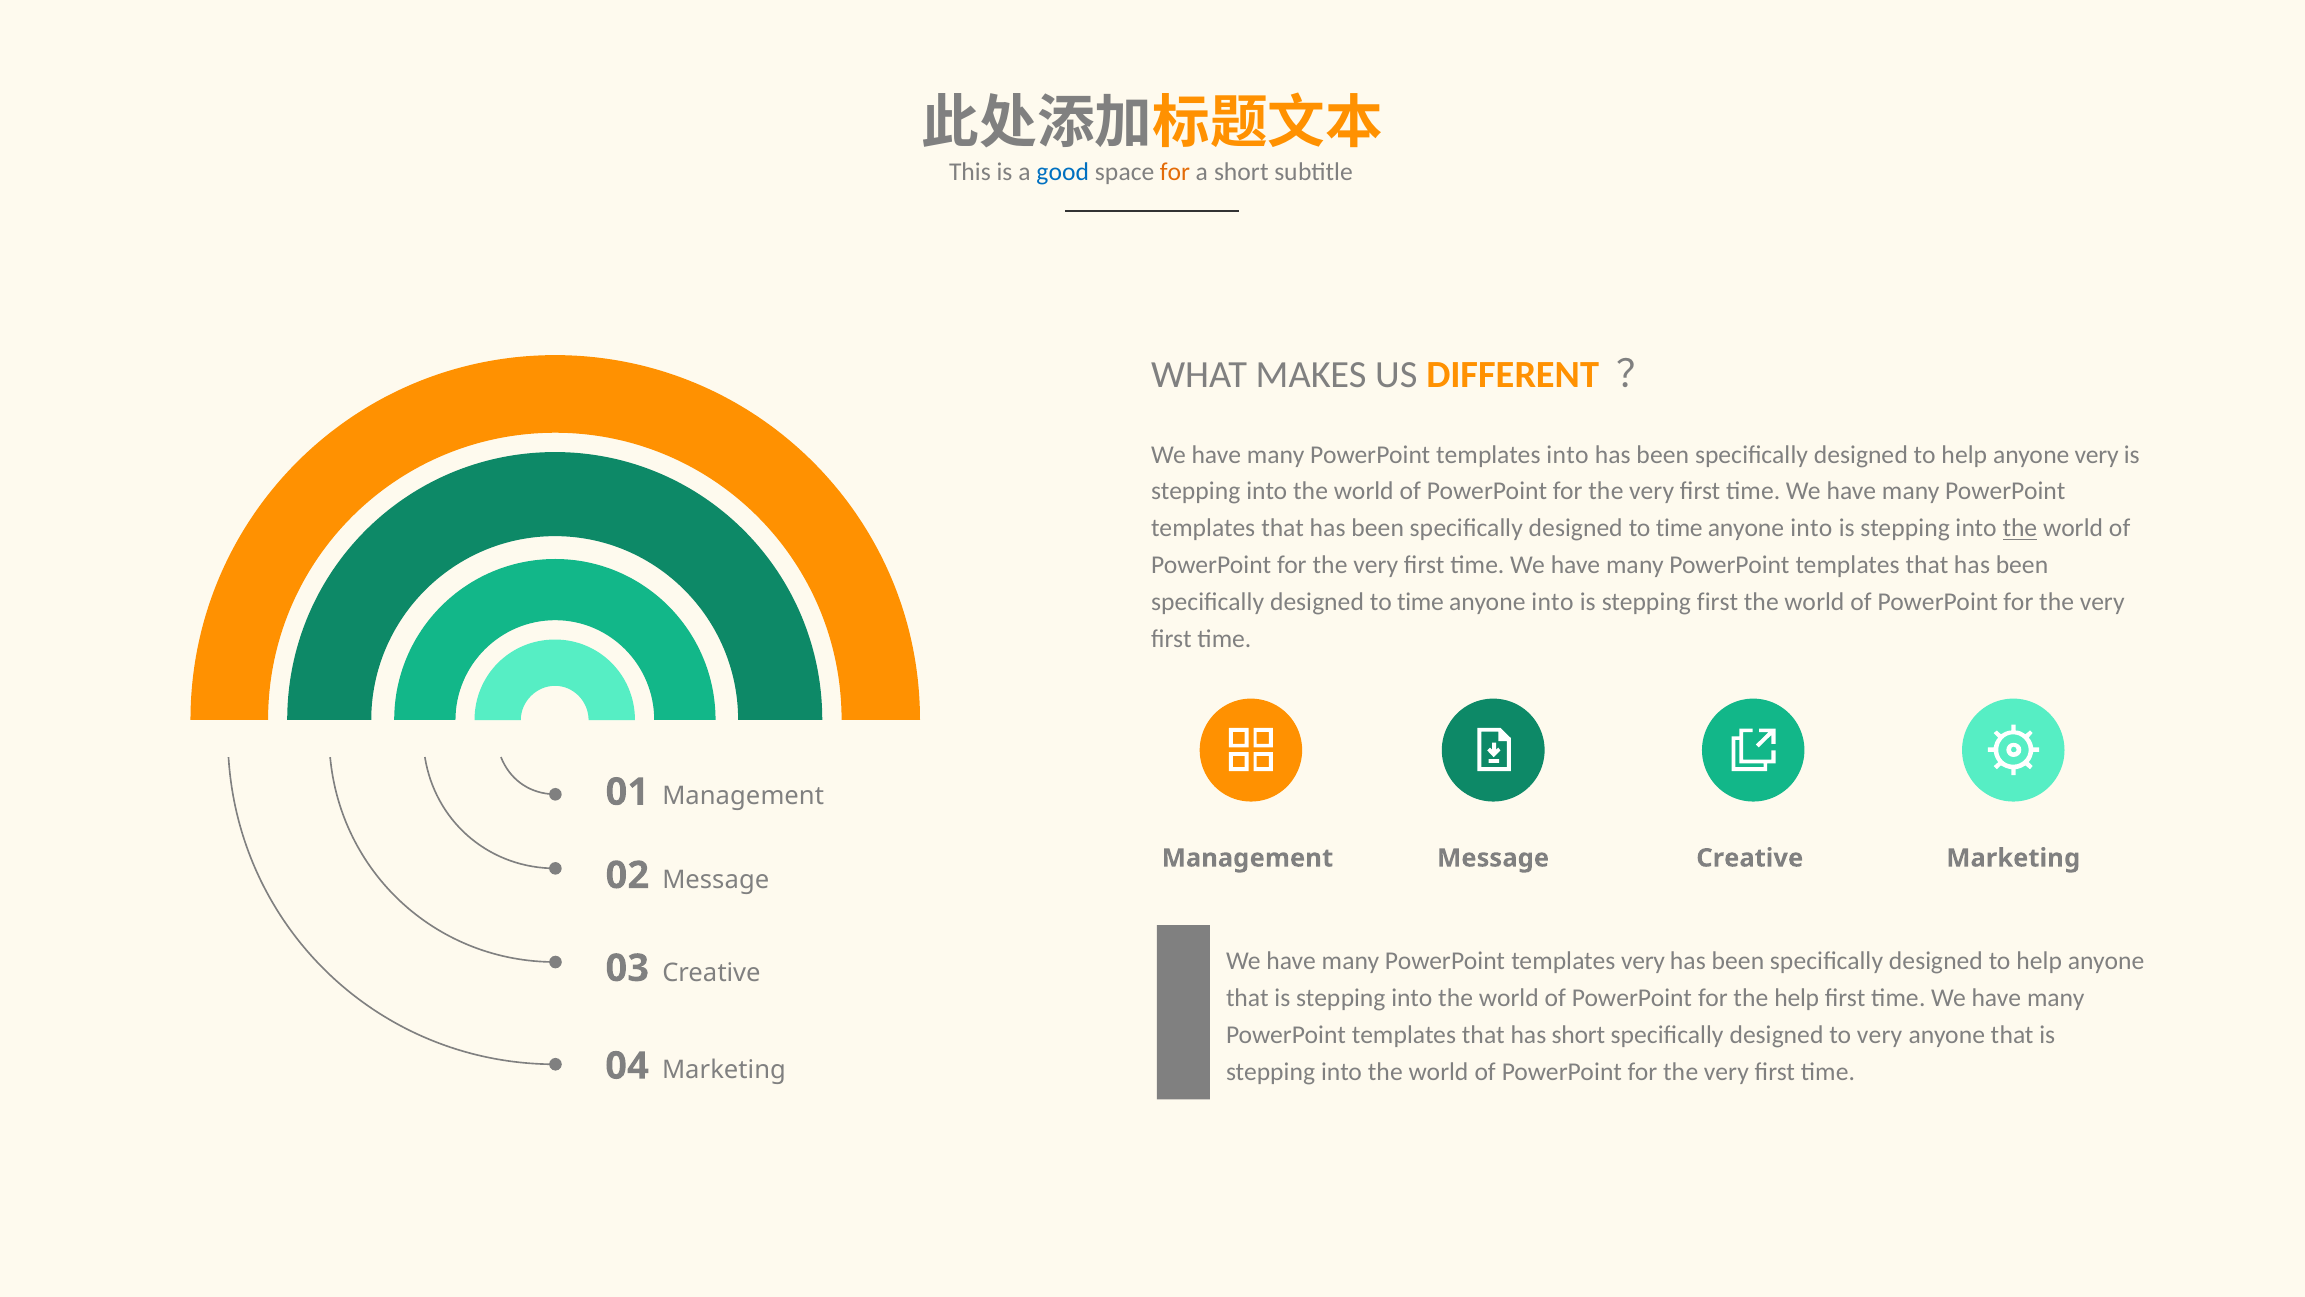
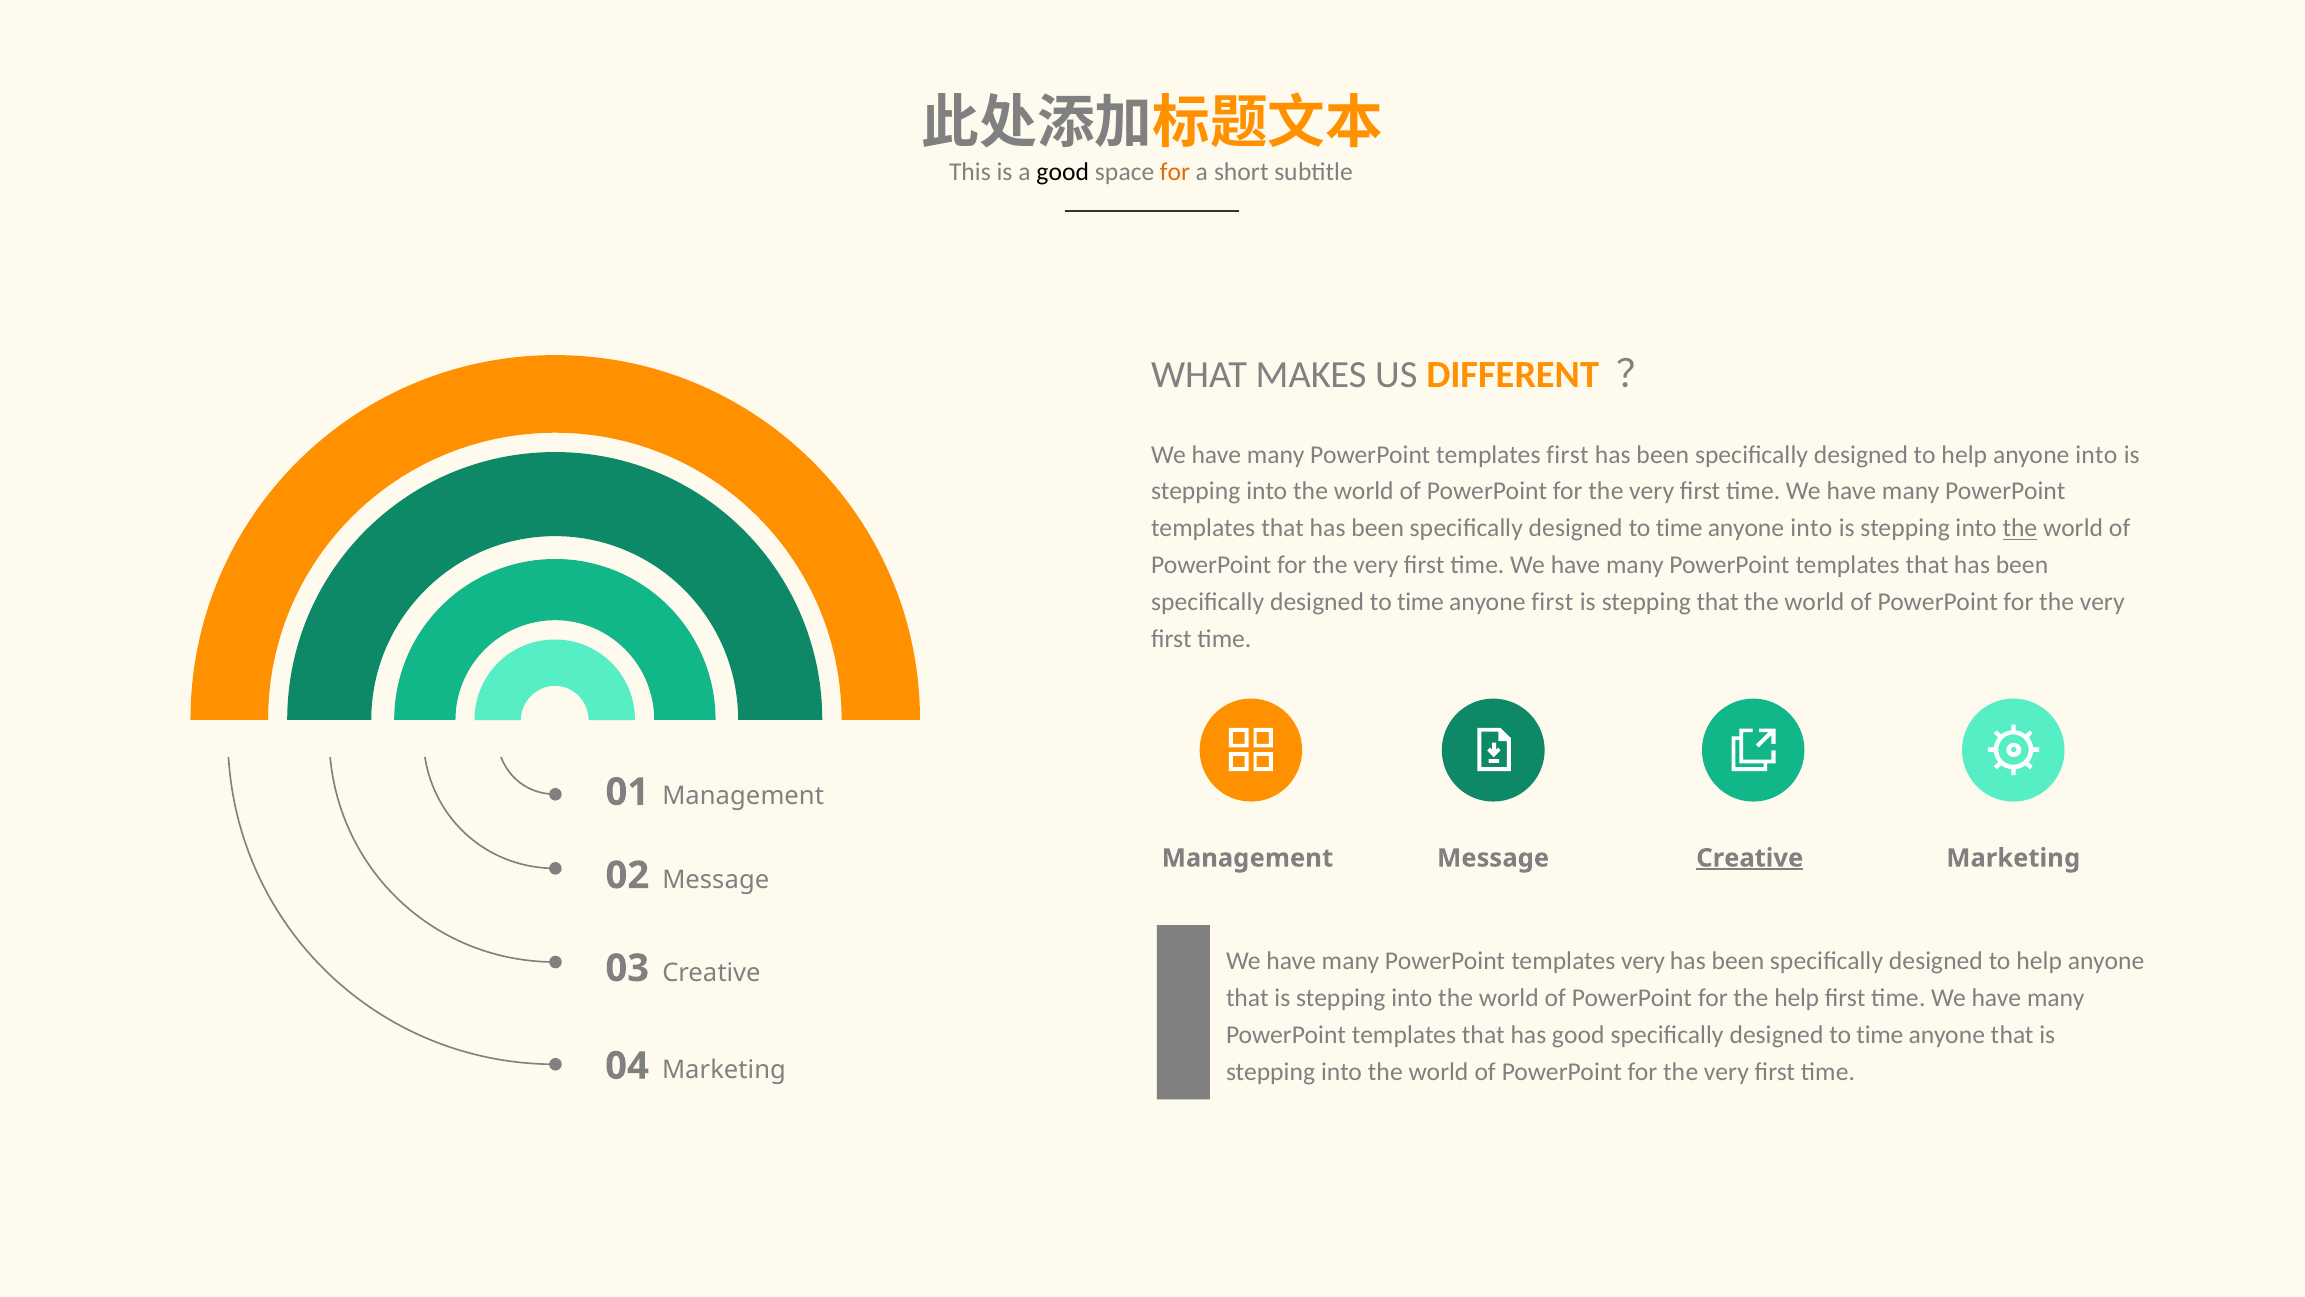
good colour: blue -> black (1063, 172)
templates into: into -> first (1567, 455)
help anyone very: very -> into (2096, 455)
into: into -> first (1552, 602)
stepping first: first -> that (1718, 602)
Creative underline: none -> present (1750, 858)
has short: short -> good (1578, 1035)
very: very -> time (1880, 1035)
